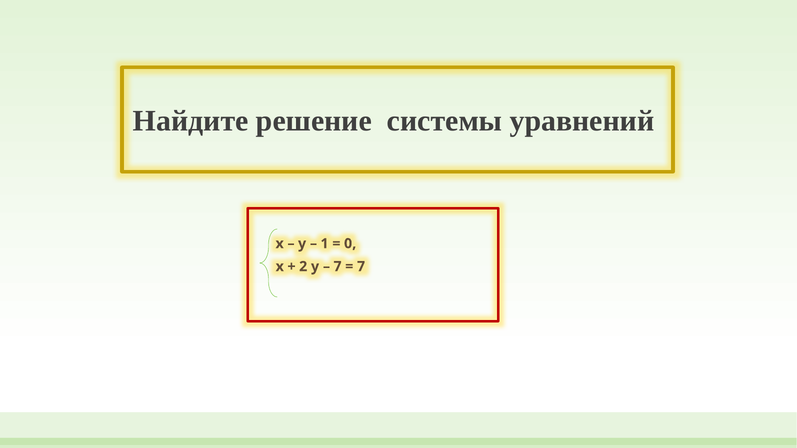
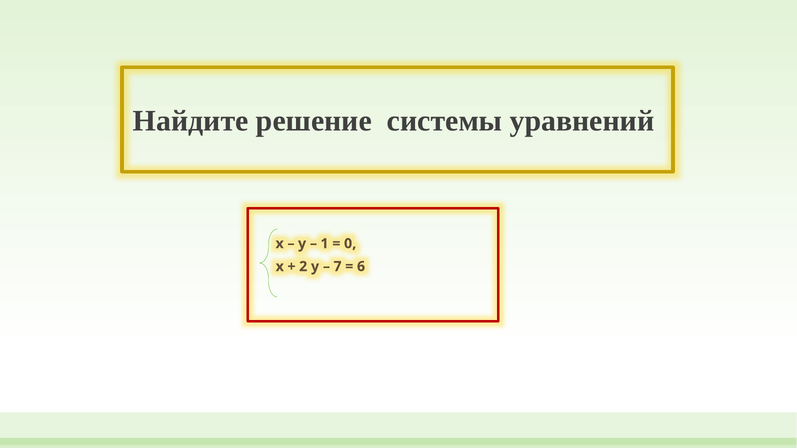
7: 7 -> 6 (361, 267)
